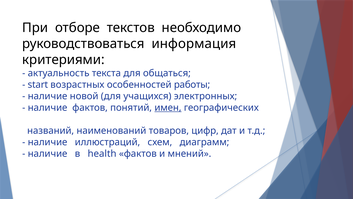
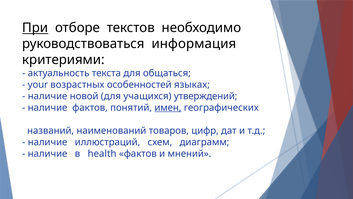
При underline: none -> present (35, 28)
start: start -> your (38, 84)
работы: работы -> языках (192, 84)
электронных: электронных -> утверждений (206, 96)
